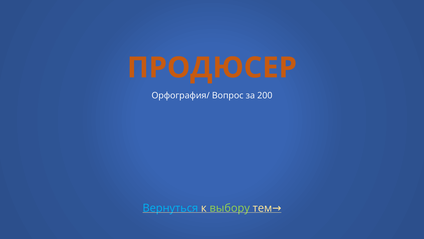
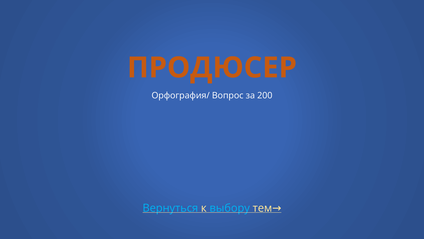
выбору colour: light green -> light blue (230, 208)
